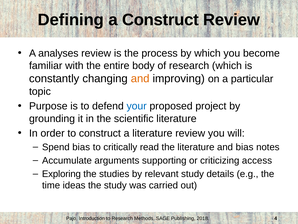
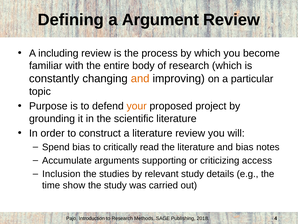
a Construct: Construct -> Argument (160, 20)
analyses: analyses -> including (58, 53)
your colour: blue -> orange (137, 106)
Exploring: Exploring -> Inclusion (61, 174)
ideas: ideas -> show (74, 185)
